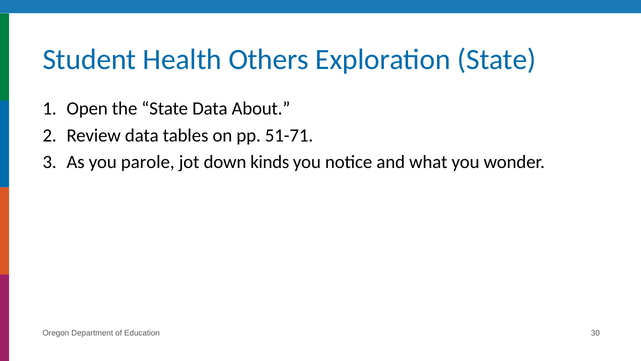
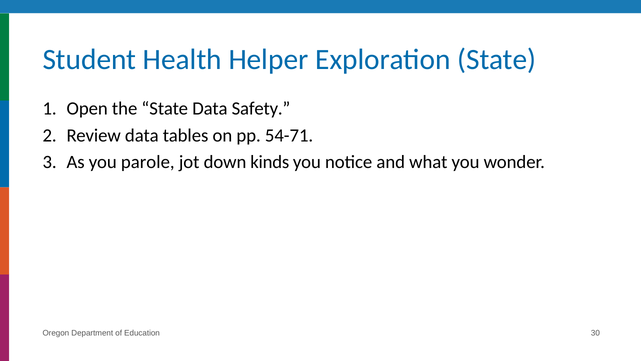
Others: Others -> Helper (269, 60)
About: About -> Safety (261, 108)
51-71: 51-71 -> 54-71 (289, 135)
